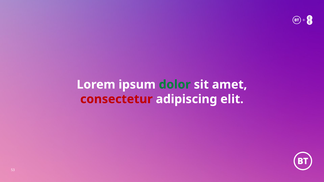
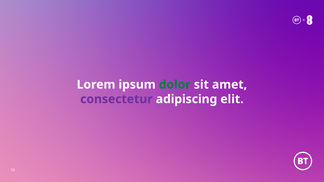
consectetur colour: red -> purple (116, 99)
